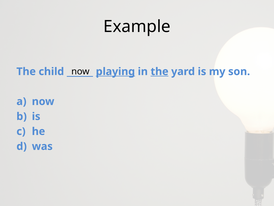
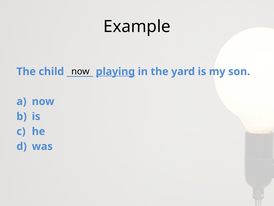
the underline: present -> none (160, 71)
